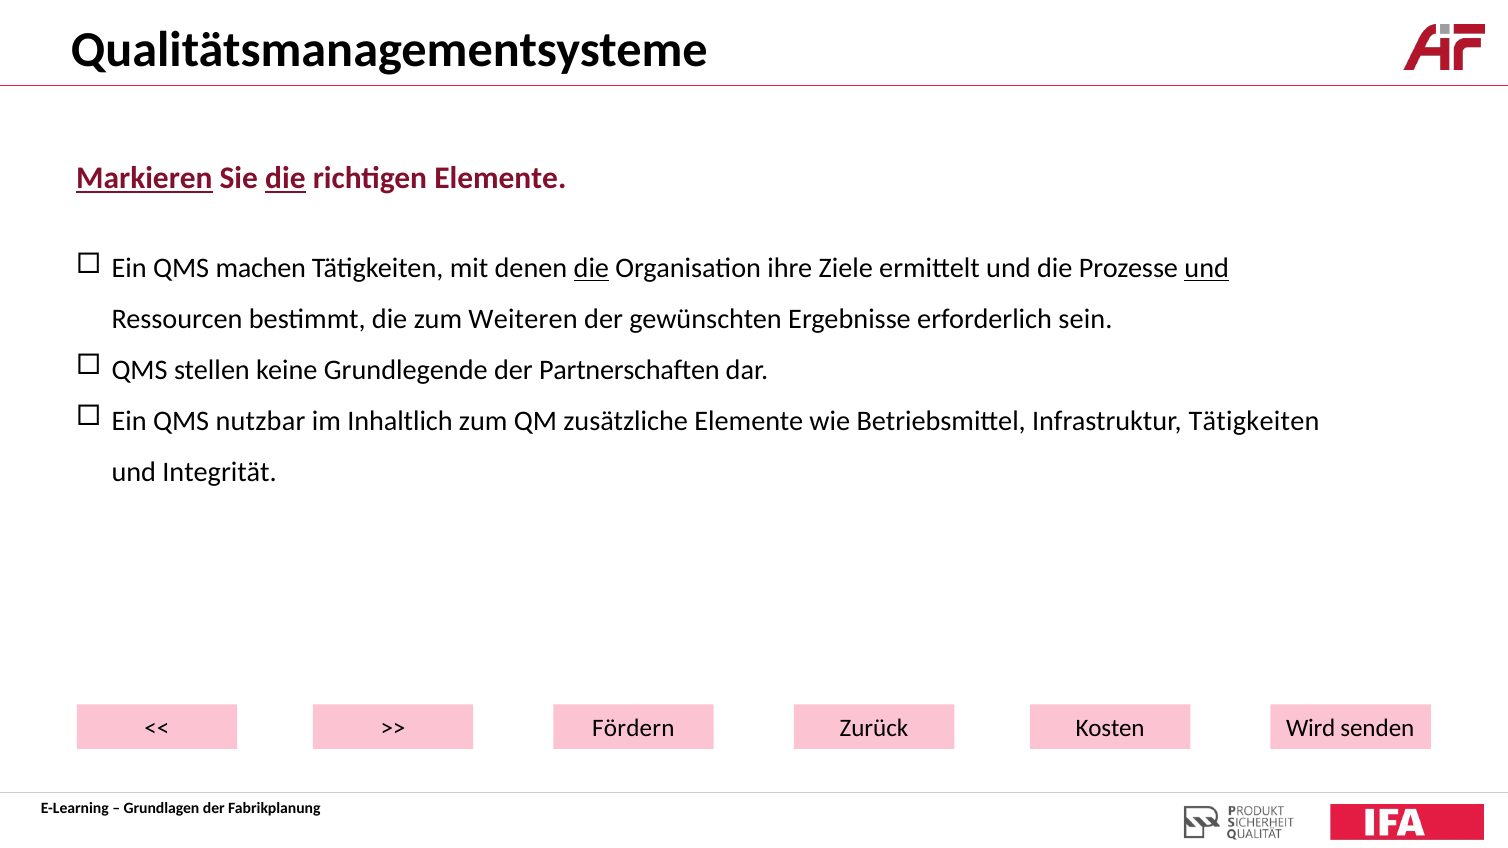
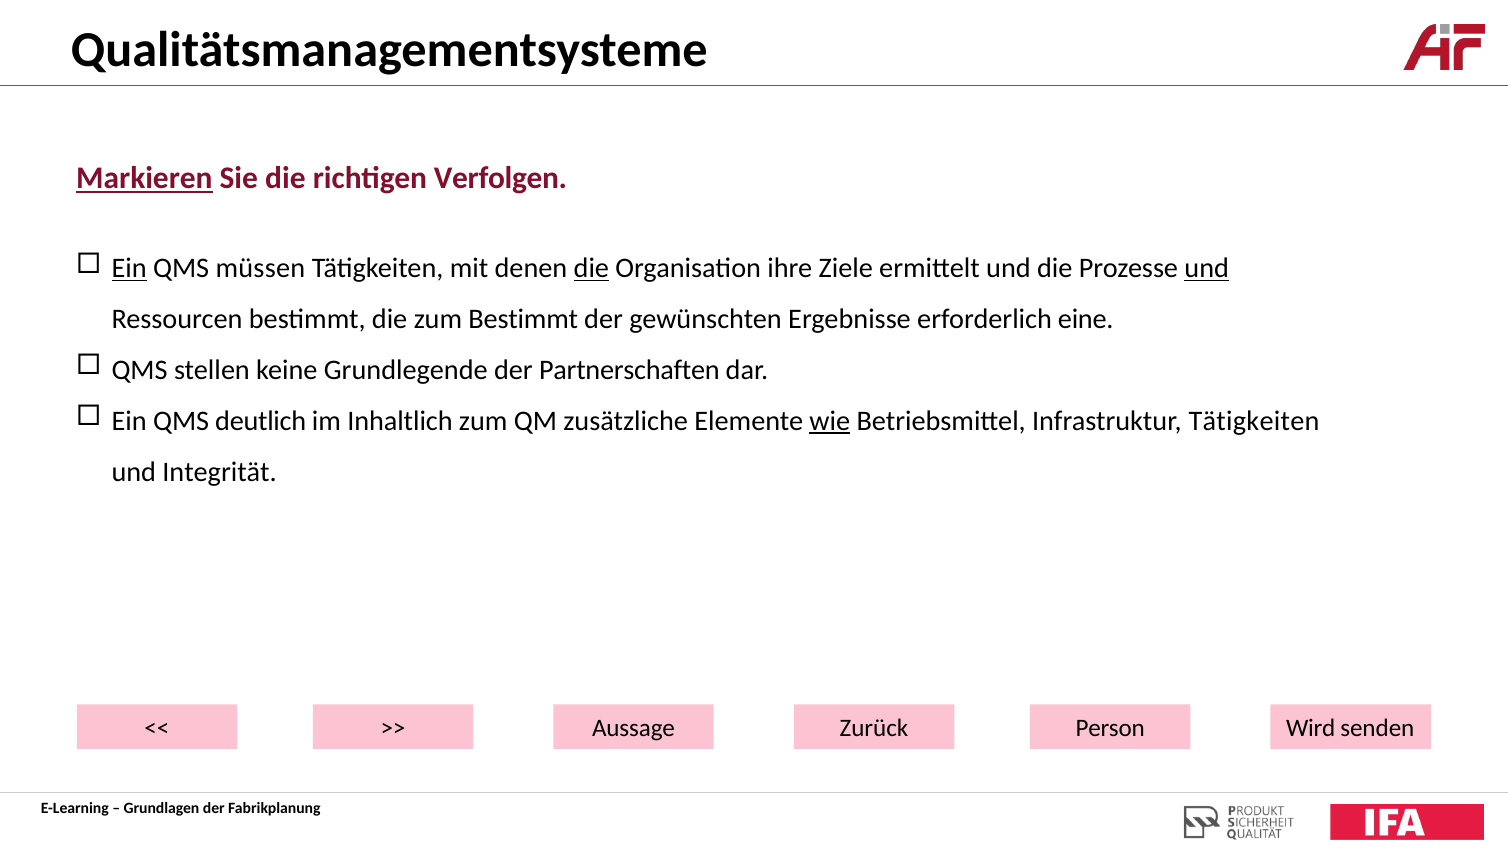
die underline: present -> none (285, 178)
richtigen Elemente: Elemente -> Verfolgen (501, 178)
Ein underline: none -> present (129, 268)
machen: machen -> müssen (260, 268)
zum Weiteren: Weiteren -> Bestimmt (523, 319)
sein: sein -> eine (1086, 319)
nutzbar: nutzbar -> deutlich (261, 421)
wie underline: none -> present (830, 421)
Fördern: Fördern -> Aussage (633, 729)
Kosten: Kosten -> Person (1110, 729)
